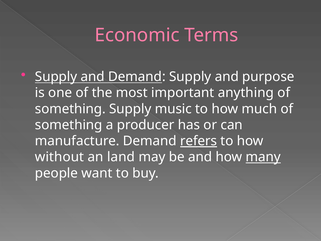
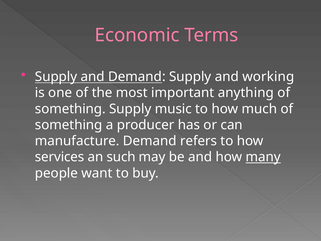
purpose: purpose -> working (268, 77)
refers underline: present -> none (199, 141)
without: without -> services (60, 157)
land: land -> such (121, 157)
